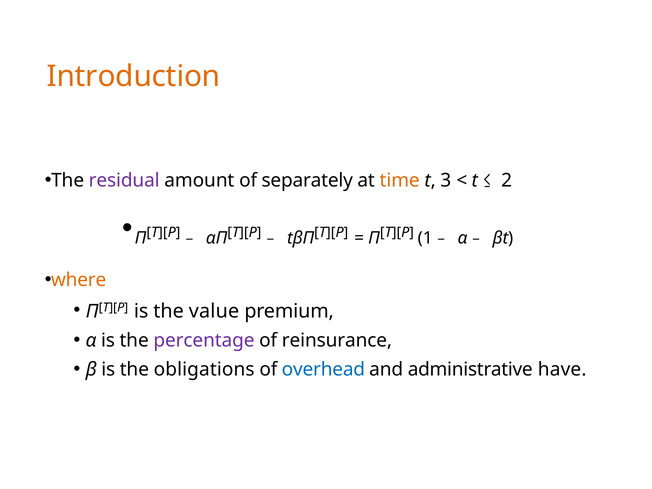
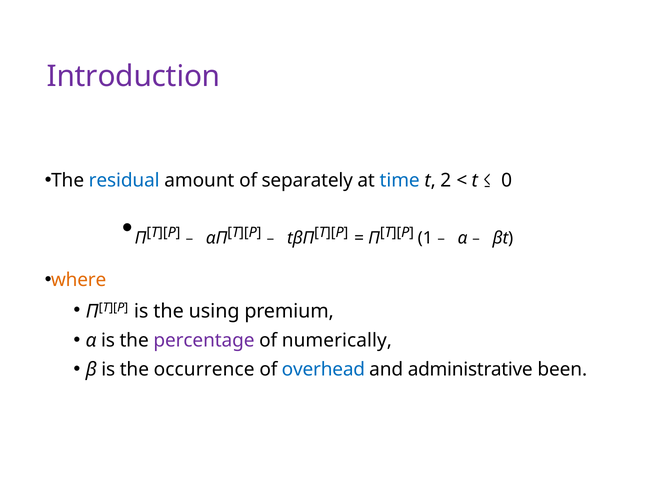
Introduction colour: orange -> purple (133, 77)
residual colour: purple -> blue (124, 181)
time colour: orange -> blue (400, 181)
3: 3 -> 2 (446, 181)
2: 2 -> 0 (507, 181)
value: value -> using (214, 311)
reinsurance: reinsurance -> numerically (337, 341)
obligations: obligations -> occurrence (204, 370)
have: have -> been (562, 370)
